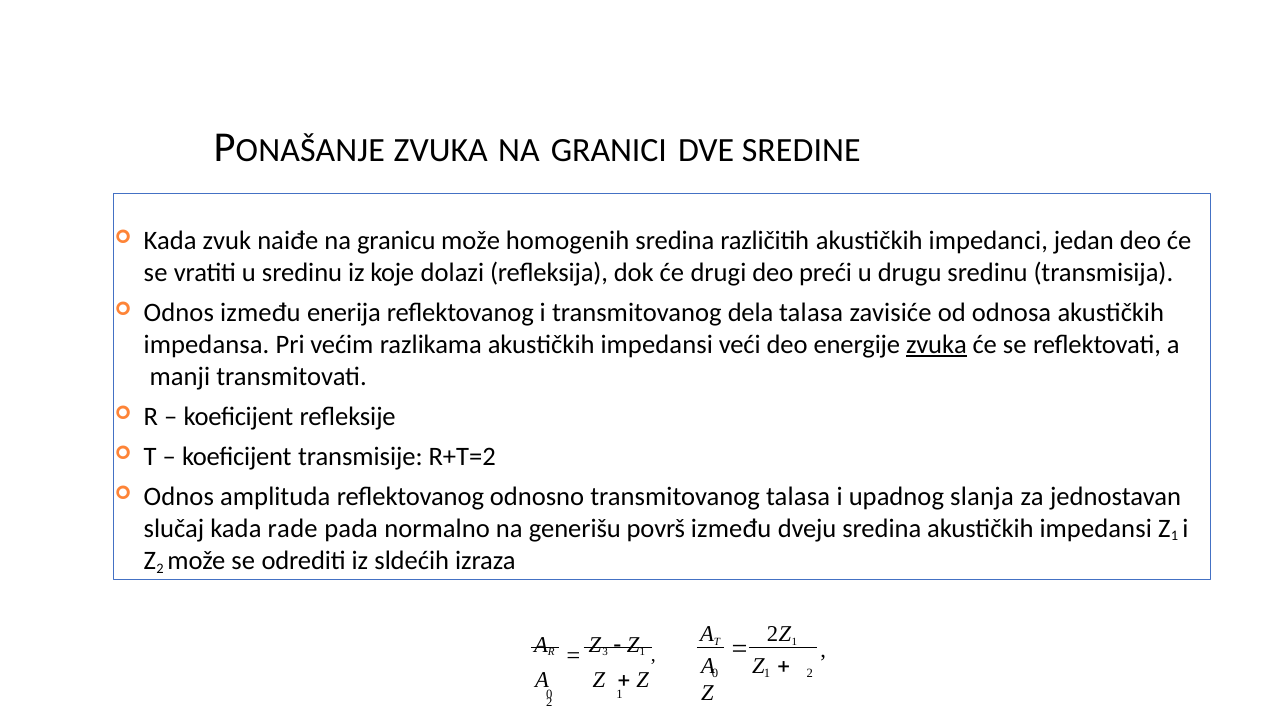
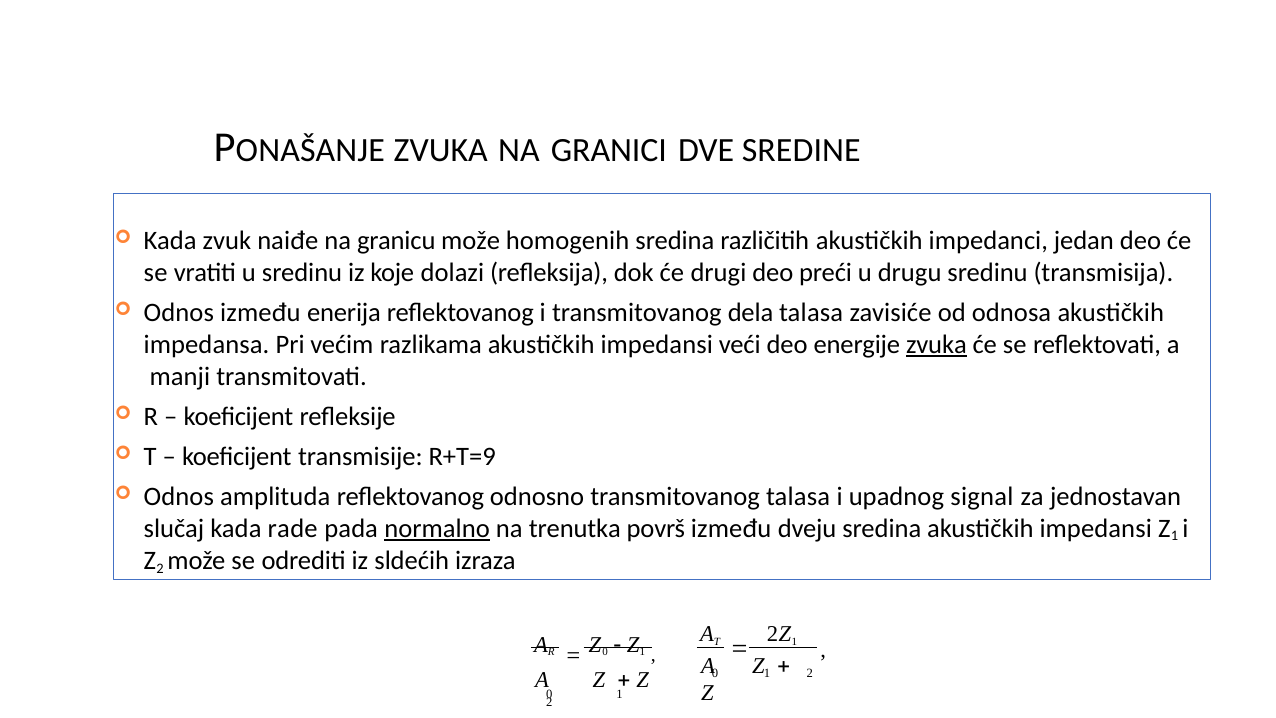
R+T=2: R+T=2 -> R+T=9 (462, 456)
slanja: slanja -> signal (982, 496)
normalno underline: none -> present (437, 528)
generišu: generišu -> trenutka (575, 528)
3: 3 -> 0 (605, 651)
